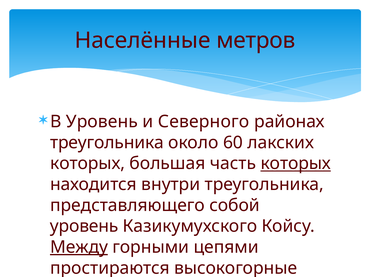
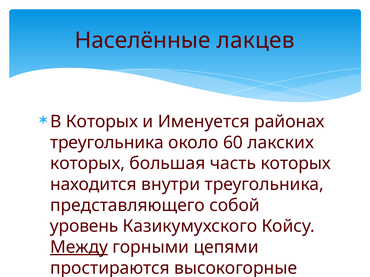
Населённые метров: метров -> лакцев (256, 41)
В Уровень: Уровень -> Которых (102, 122)
Северного: Северного -> Именуется (204, 122)
которых underline: present -> none (296, 164)
